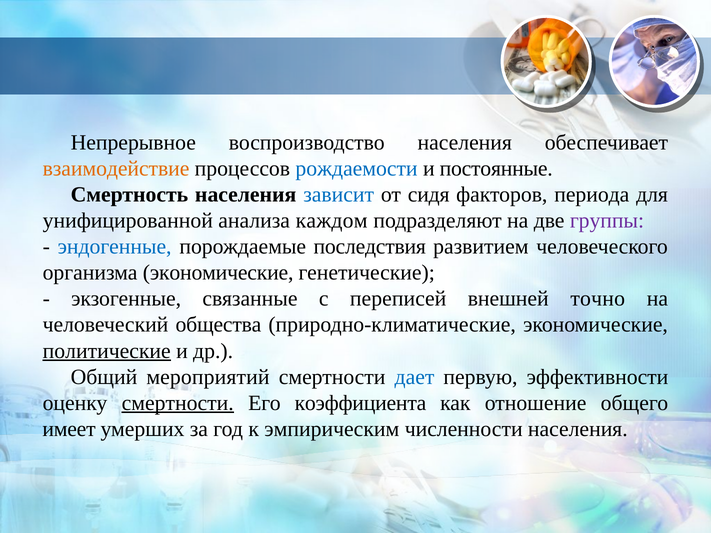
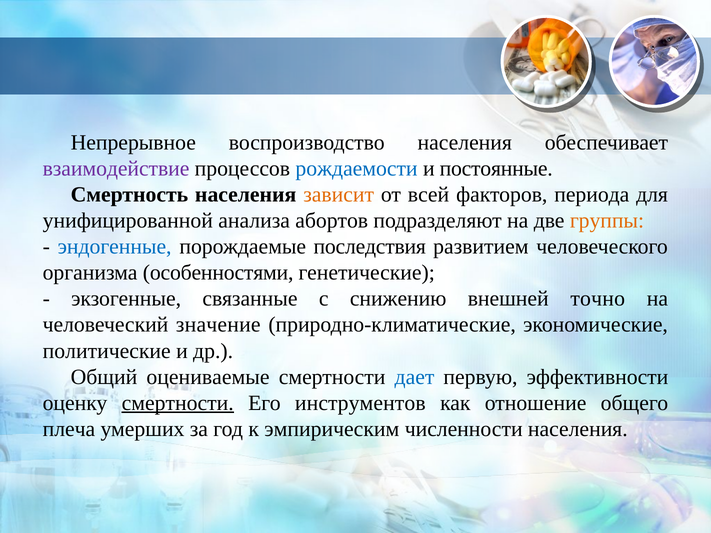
взаимодействие colour: orange -> purple (116, 169)
зависит colour: blue -> orange (339, 195)
сидя: сидя -> всей (429, 195)
каждом: каждом -> абортов (332, 221)
группы colour: purple -> orange (607, 221)
организма экономические: экономические -> особенностями (218, 273)
переписей: переписей -> снижению (398, 299)
общества: общества -> значение (218, 325)
политические underline: present -> none (107, 351)
мероприятий: мероприятий -> оцениваемые (208, 377)
коэффициента: коэффициента -> инструментов (360, 403)
имеет: имеет -> плеча (69, 429)
